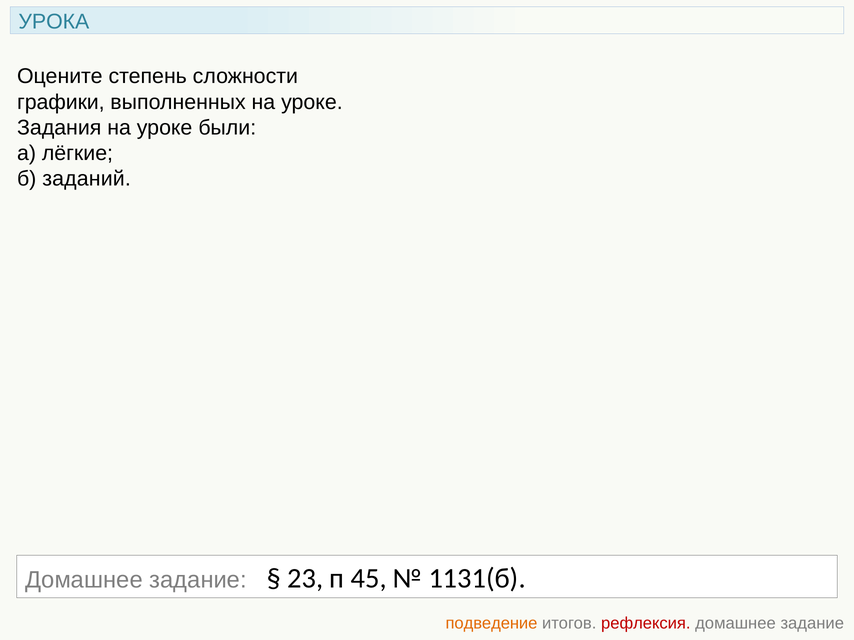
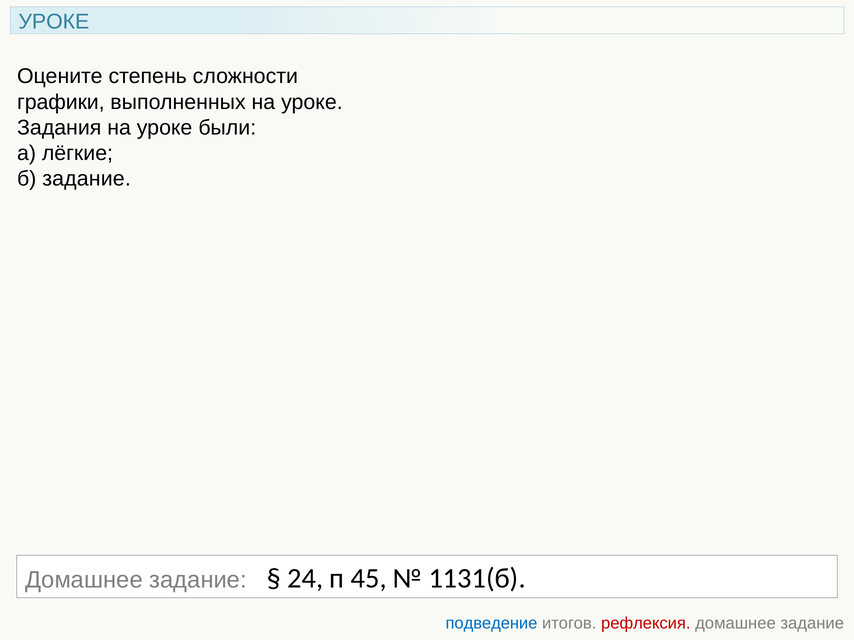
УРОКА: УРОКА -> УРОКЕ (54, 22)
б заданий: заданий -> задание (87, 179)
23: 23 -> 24 (305, 579)
подведение colour: orange -> blue (492, 624)
